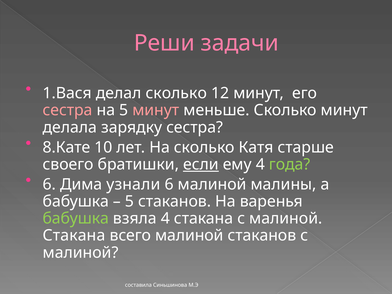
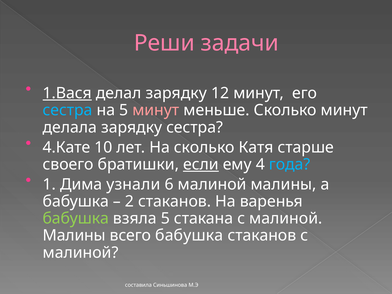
1.Вася underline: none -> present (67, 93)
делал сколько: сколько -> зарядку (176, 93)
сестра colour: pink -> light blue (68, 110)
8.Кате: 8.Кате -> 4.Кате (66, 147)
года colour: light green -> light blue (290, 164)
6: 6 -> 1 (49, 184)
5: 5 -> 2 (129, 201)
взяла 4: 4 -> 5 (165, 218)
Стакана: Стакана -> Малины (74, 236)
всего малиной: малиной -> бабушка (189, 236)
